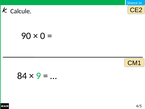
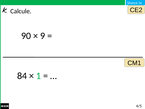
0: 0 -> 9 (43, 36)
9: 9 -> 1 (39, 76)
